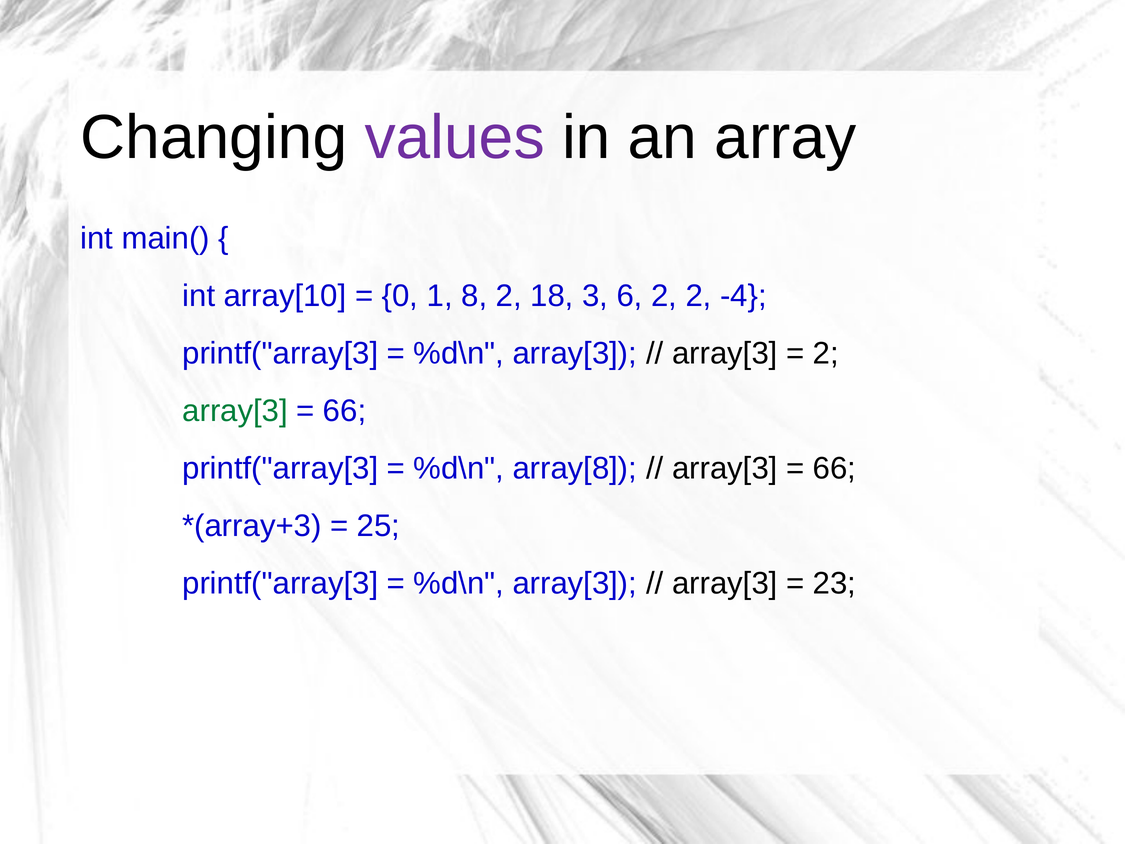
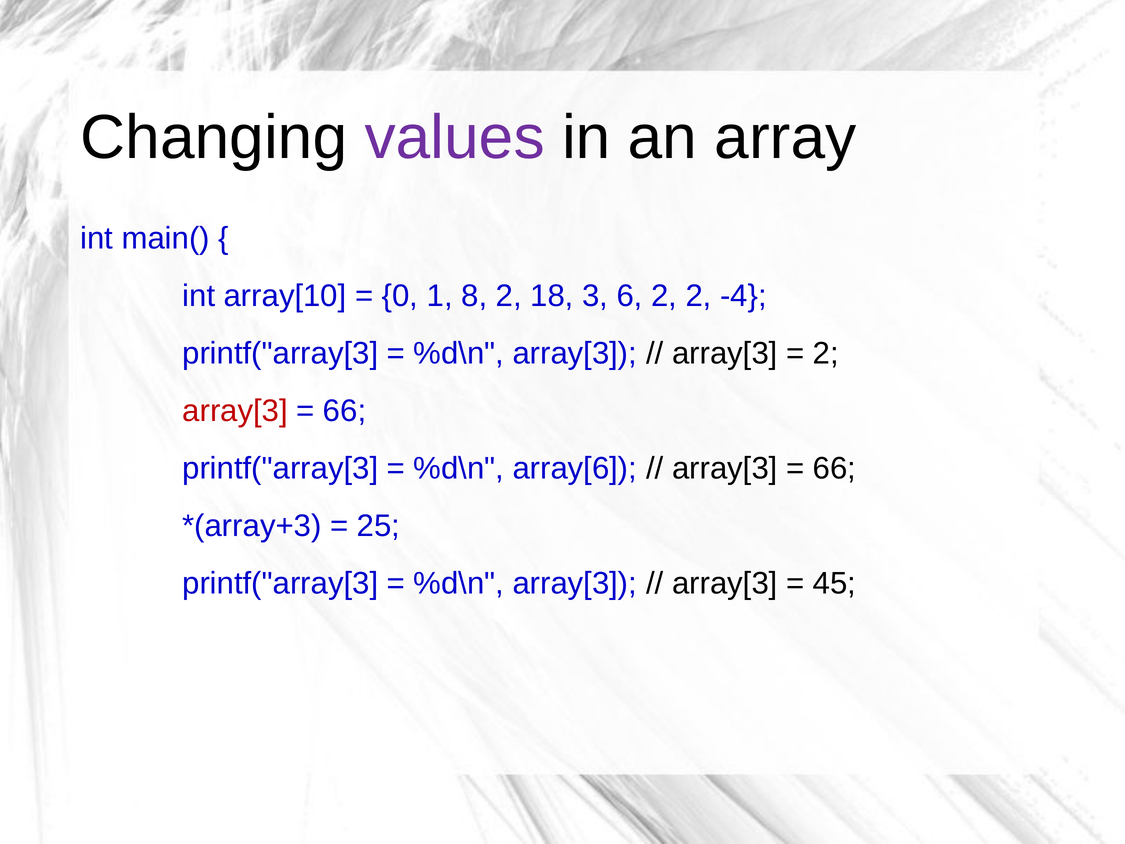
array[3 colour: green -> red (235, 411)
array[8: array[8 -> array[6 (575, 468)
23: 23 -> 45 (834, 583)
